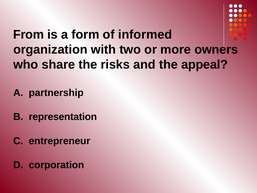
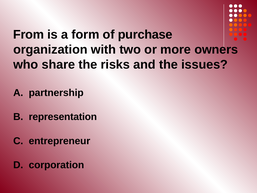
informed: informed -> purchase (145, 34)
appeal: appeal -> issues (205, 64)
